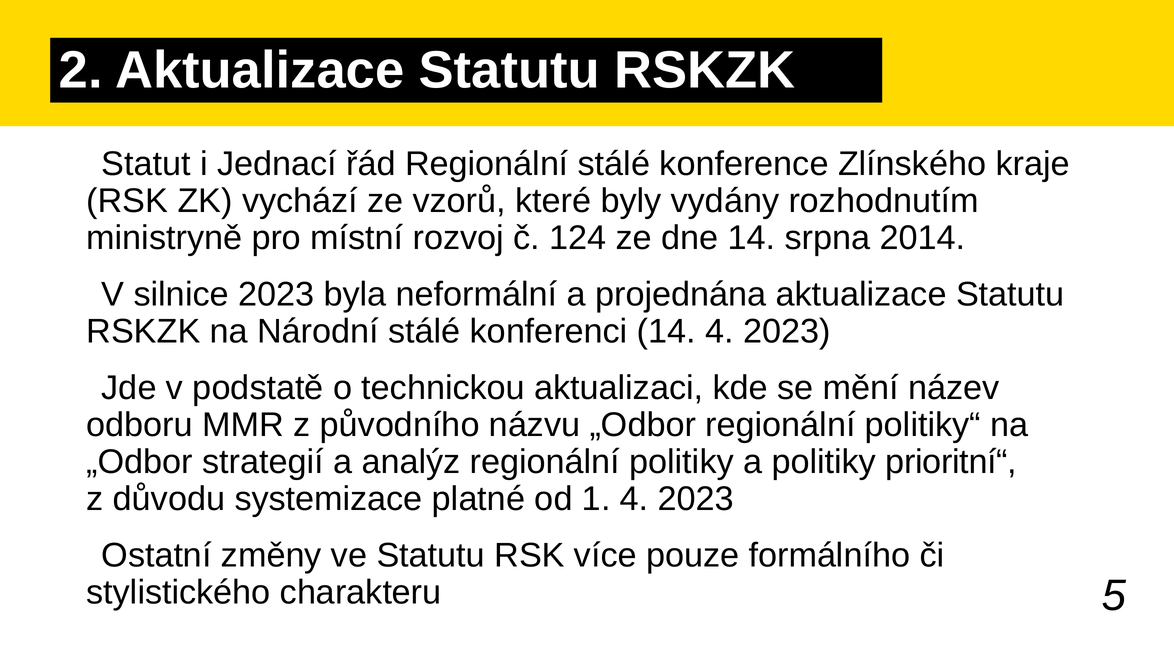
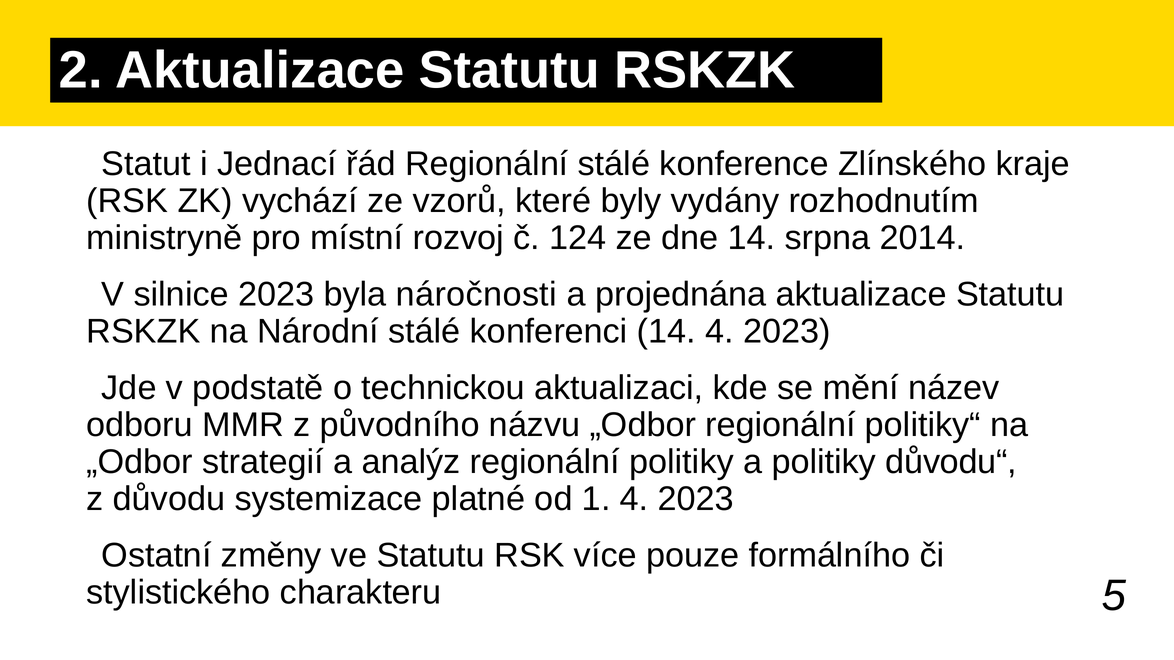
neformální: neformální -> náročnosti (476, 295)
prioritní“: prioritní“ -> důvodu“ (951, 462)
